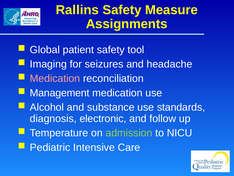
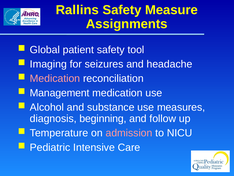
standards: standards -> measures (181, 107)
electronic: electronic -> beginning (103, 118)
admission colour: light green -> pink (129, 133)
